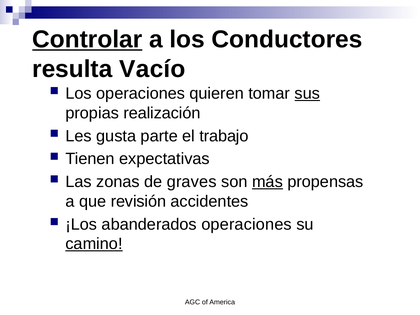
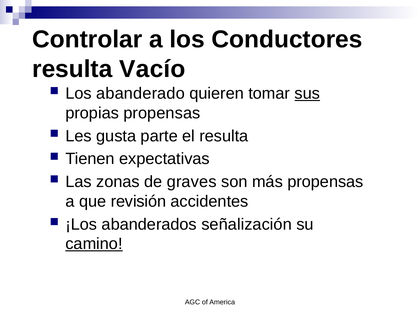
Controlar underline: present -> none (87, 40)
Los operaciones: operaciones -> abanderado (141, 94)
propias realización: realización -> propensas (162, 113)
el trabajo: trabajo -> resulta (224, 136)
más underline: present -> none (267, 182)
abanderados operaciones: operaciones -> señalización (247, 224)
